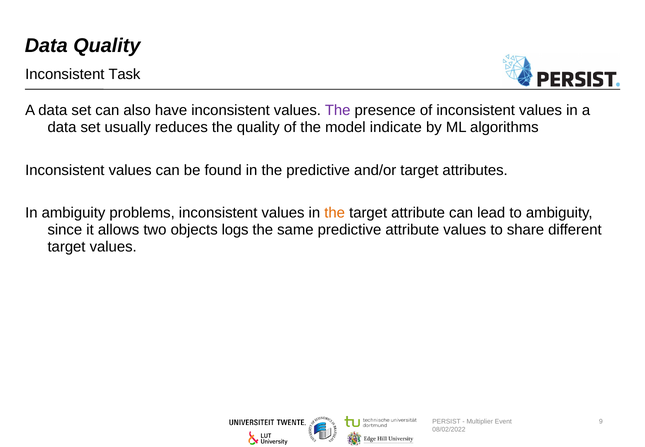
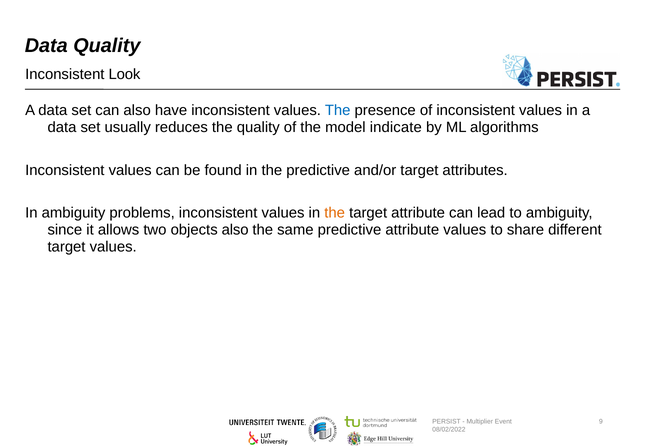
Task: Task -> Look (124, 74)
The colour: purple -> blue (338, 110)
objects logs: logs -> also (235, 230)
